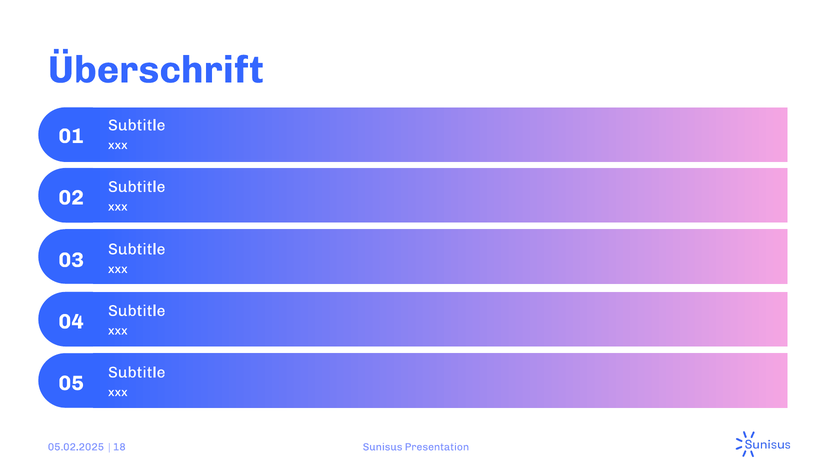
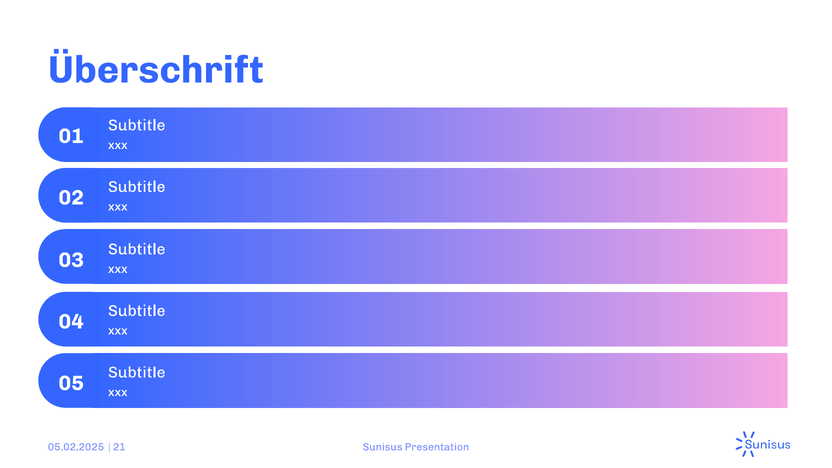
18: 18 -> 21 (119, 447)
